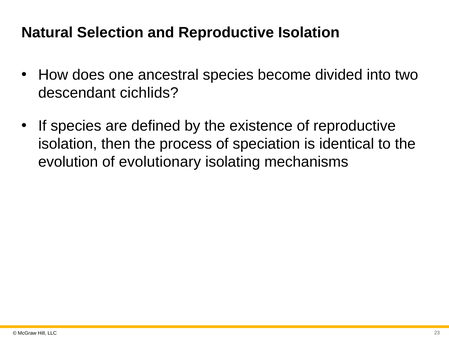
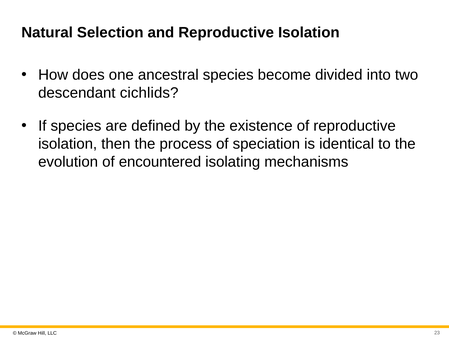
evolutionary: evolutionary -> encountered (160, 162)
